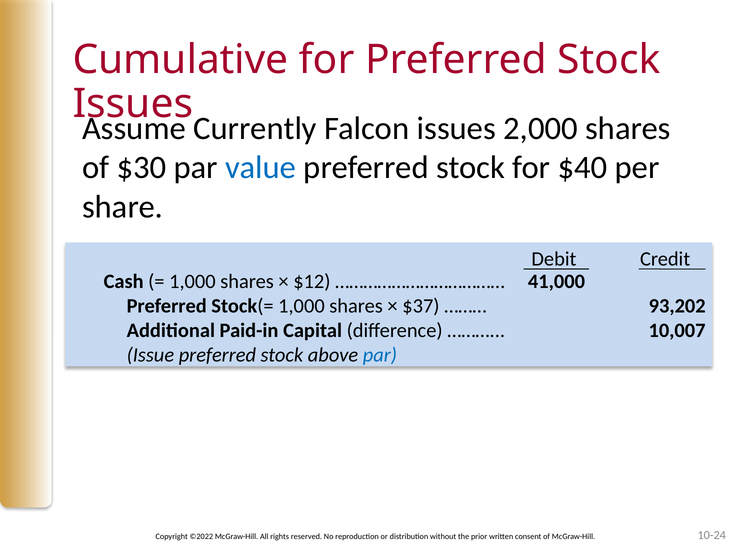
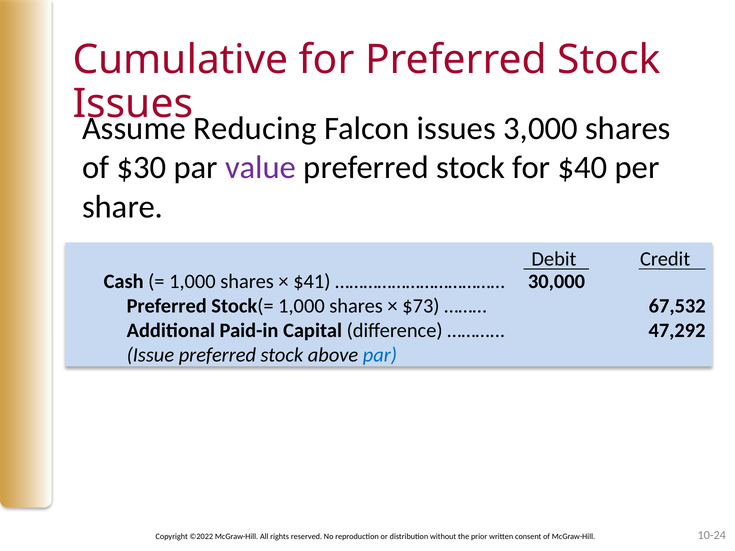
Currently: Currently -> Reducing (255, 128)
2,000: 2,000 -> 3,000 (541, 128)
value colour: blue -> purple (261, 168)
$12: $12 -> $41 (312, 282)
41,000: 41,000 -> 30,000 (556, 282)
$37: $37 -> $73 (421, 306)
93,202: 93,202 -> 67,532 (677, 306)
10,007: 10,007 -> 47,292 (677, 331)
